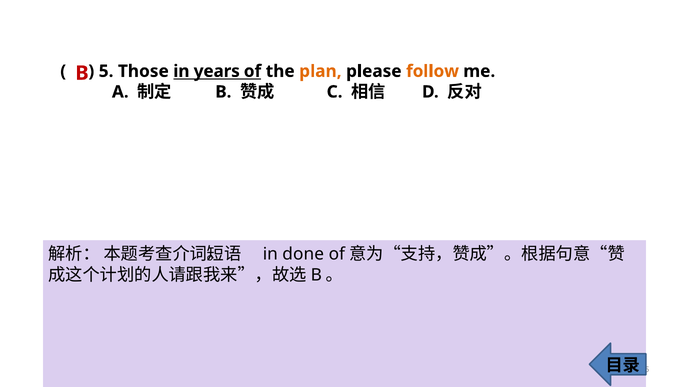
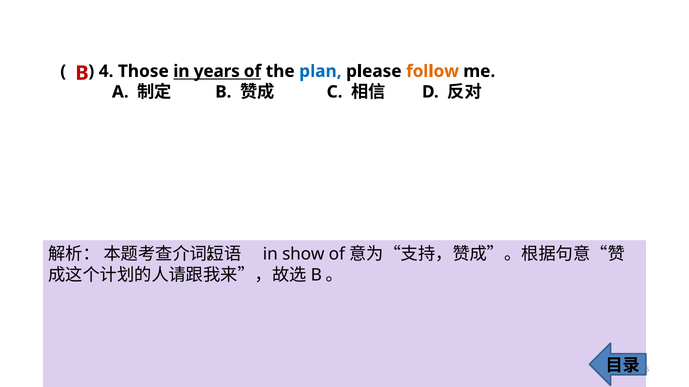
5: 5 -> 4 (106, 71)
plan colour: orange -> blue (320, 71)
done: done -> show (303, 255)
